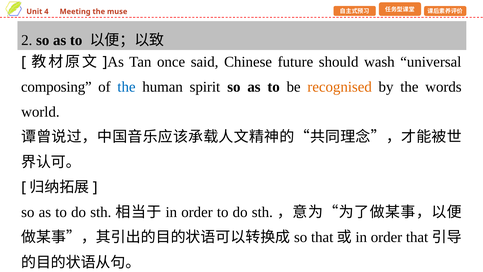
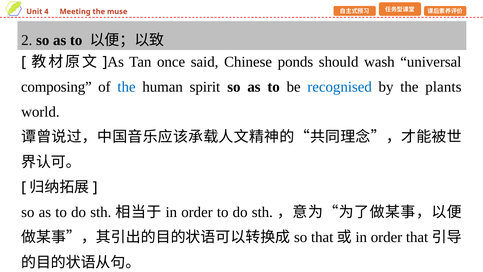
future: future -> ponds (295, 62)
recognised colour: orange -> blue (340, 87)
words: words -> plants (443, 87)
